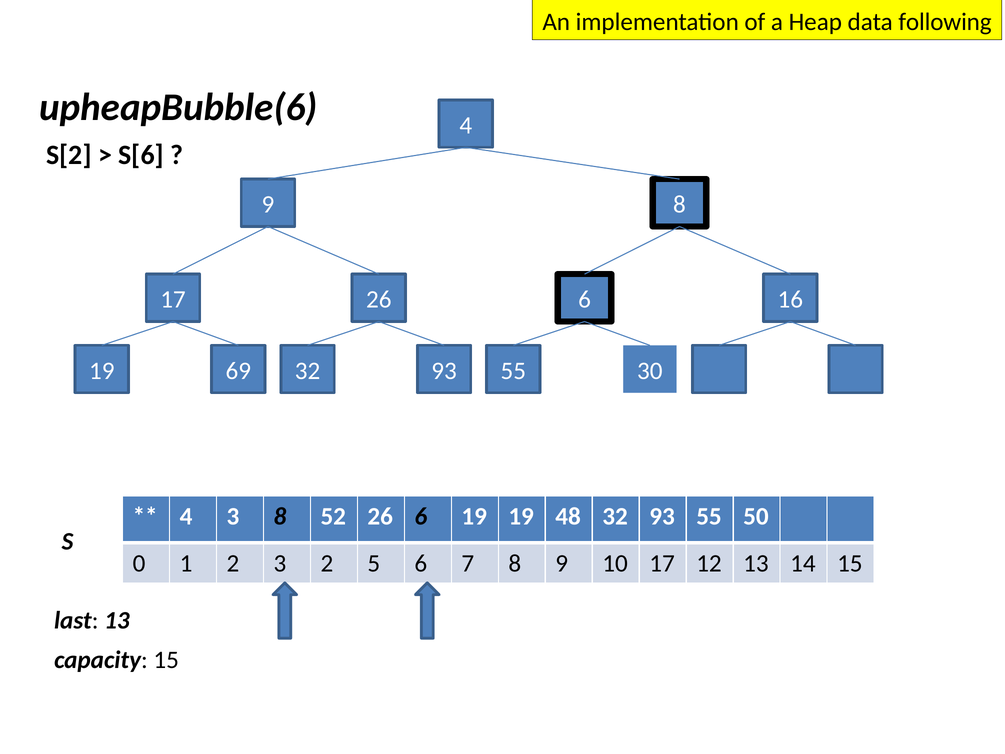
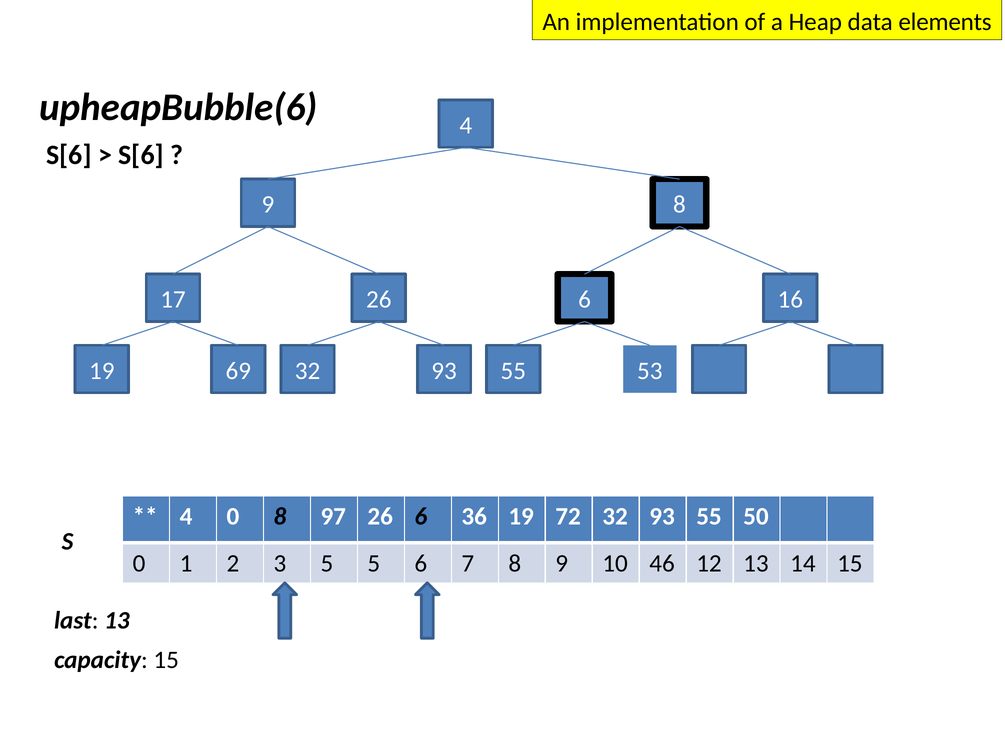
following: following -> elements (945, 22)
S[2: S[2 -> S[6 (69, 155)
30: 30 -> 53 (650, 371)
4 3: 3 -> 0 (233, 516)
52: 52 -> 97 (333, 516)
6 19: 19 -> 36 (474, 516)
48: 48 -> 72 (568, 516)
3 2: 2 -> 5 (327, 563)
10 17: 17 -> 46 (662, 563)
